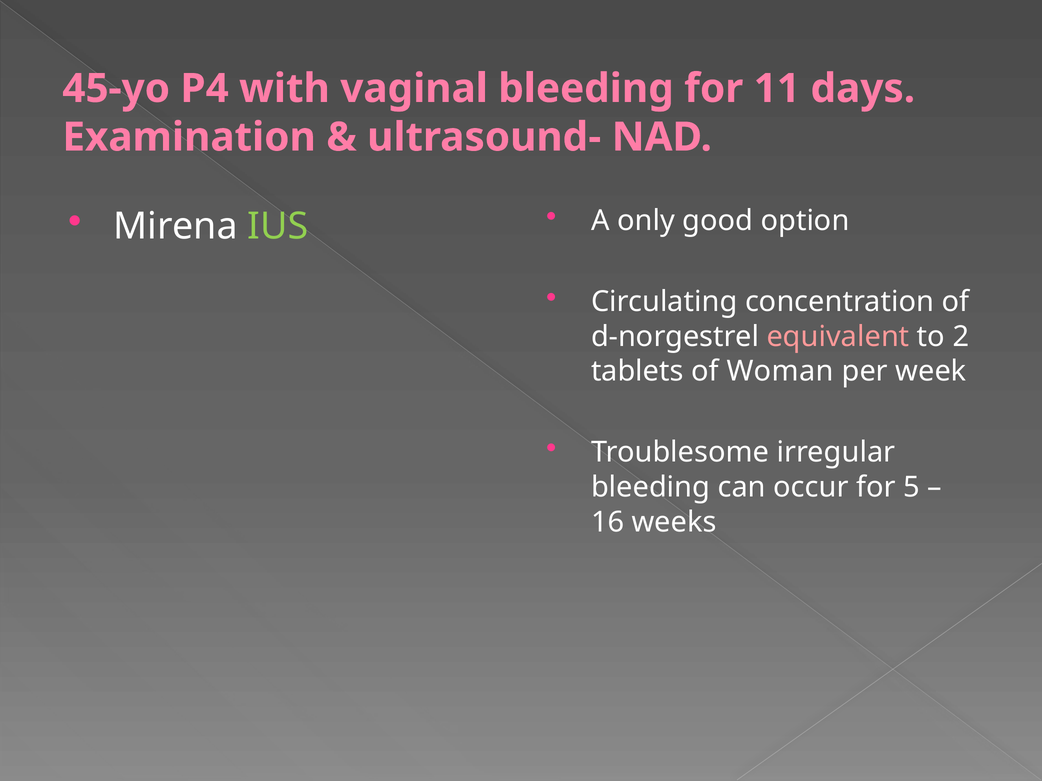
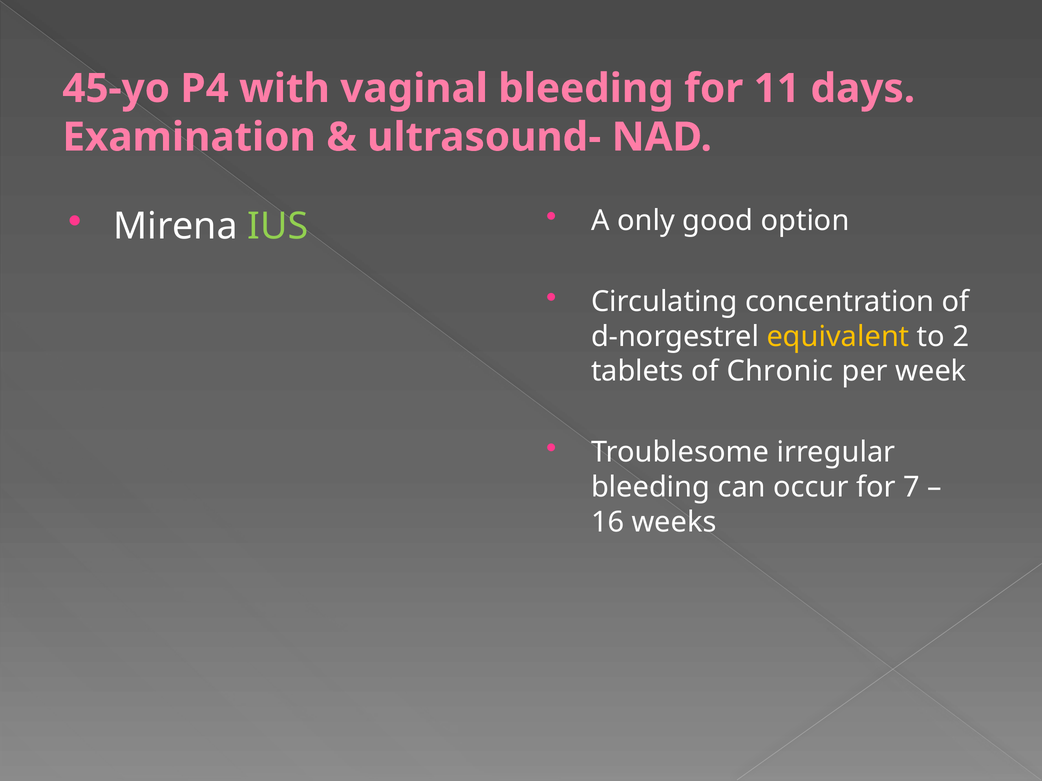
equivalent colour: pink -> yellow (838, 337)
Woman: Woman -> Chronic (780, 372)
5: 5 -> 7 (911, 488)
